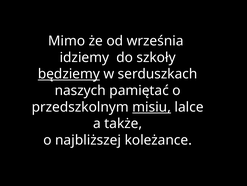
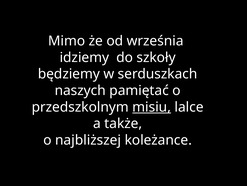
będziemy underline: present -> none (69, 74)
